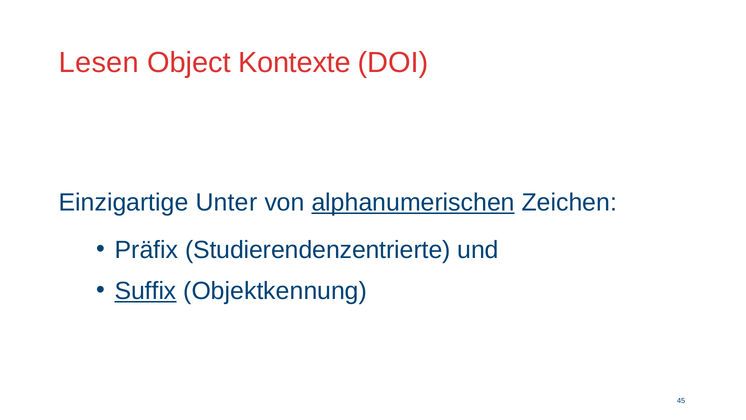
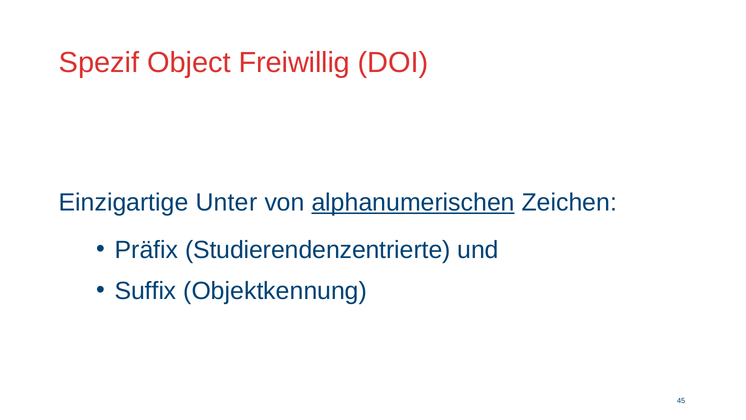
Lesen: Lesen -> Spezif (99, 63)
Kontexte: Kontexte -> Freiwillig (294, 63)
Suffix underline: present -> none (146, 291)
